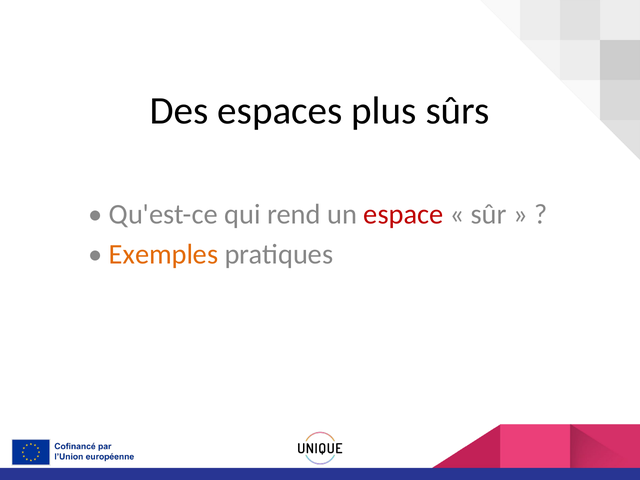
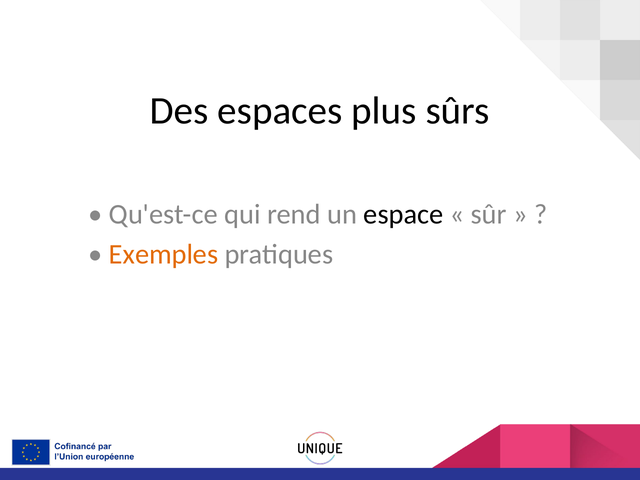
espace colour: red -> black (403, 214)
